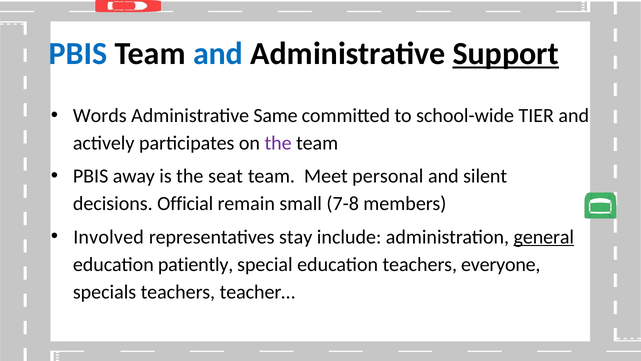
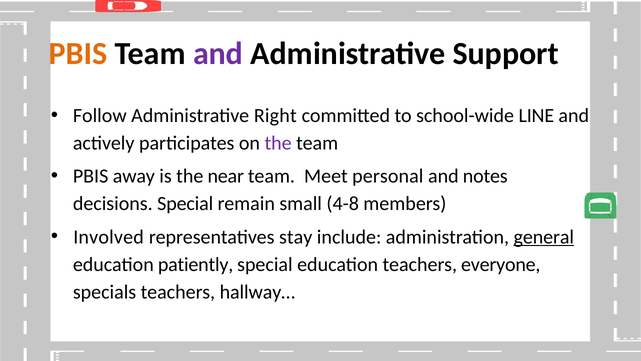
PBIS colour: blue -> orange (78, 54)
and colour: blue -> purple (218, 54)
Support underline: present -> none (506, 54)
Words: Words -> Follow (100, 115)
Same: Same -> Right (275, 115)
TIER: TIER -> LINE (536, 115)
seat: seat -> near (226, 176)
silent: silent -> notes (485, 176)
decisions Official: Official -> Special (185, 204)
7-8: 7-8 -> 4-8 (343, 204)
teacher…: teacher… -> hallway… (257, 292)
